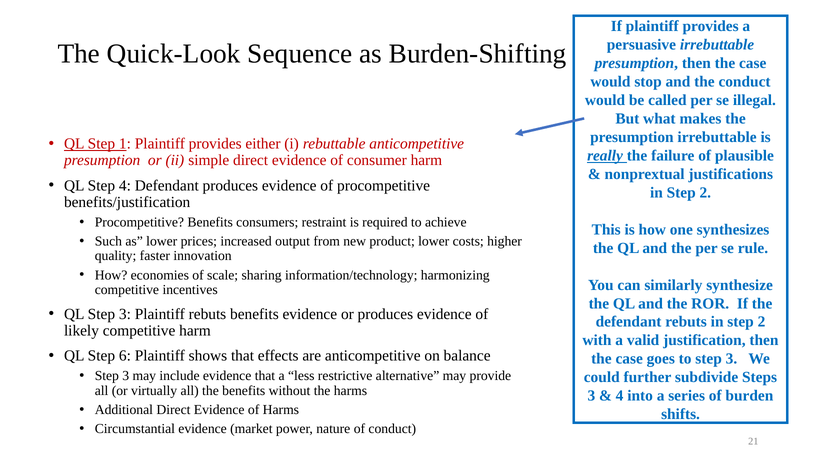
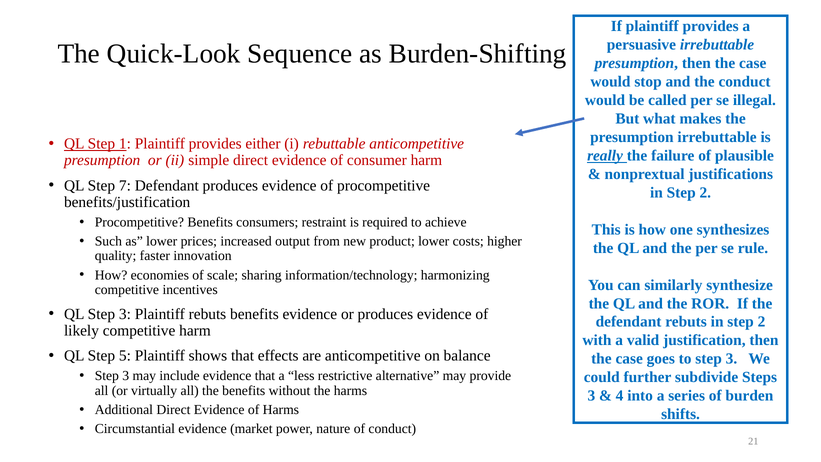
Step 4: 4 -> 7 (125, 185)
6: 6 -> 5 (125, 356)
